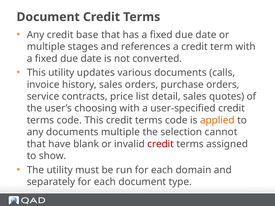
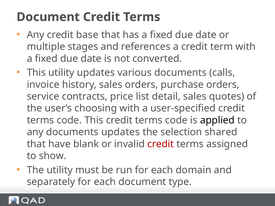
applied colour: orange -> black (217, 120)
documents multiple: multiple -> updates (121, 132)
cannot: cannot -> shared (221, 132)
